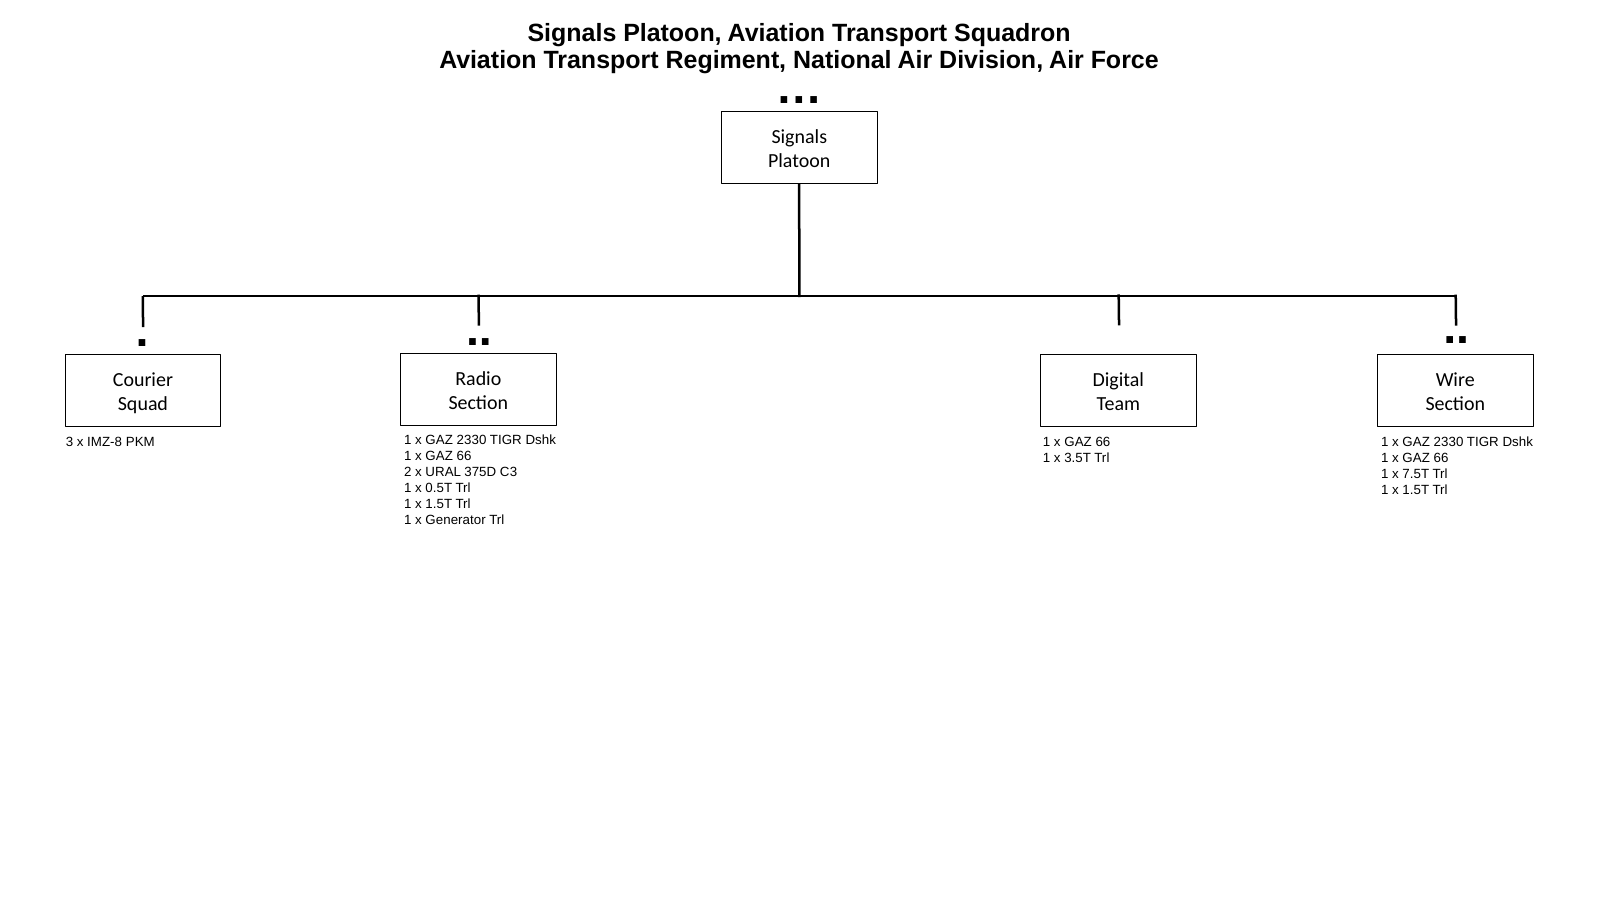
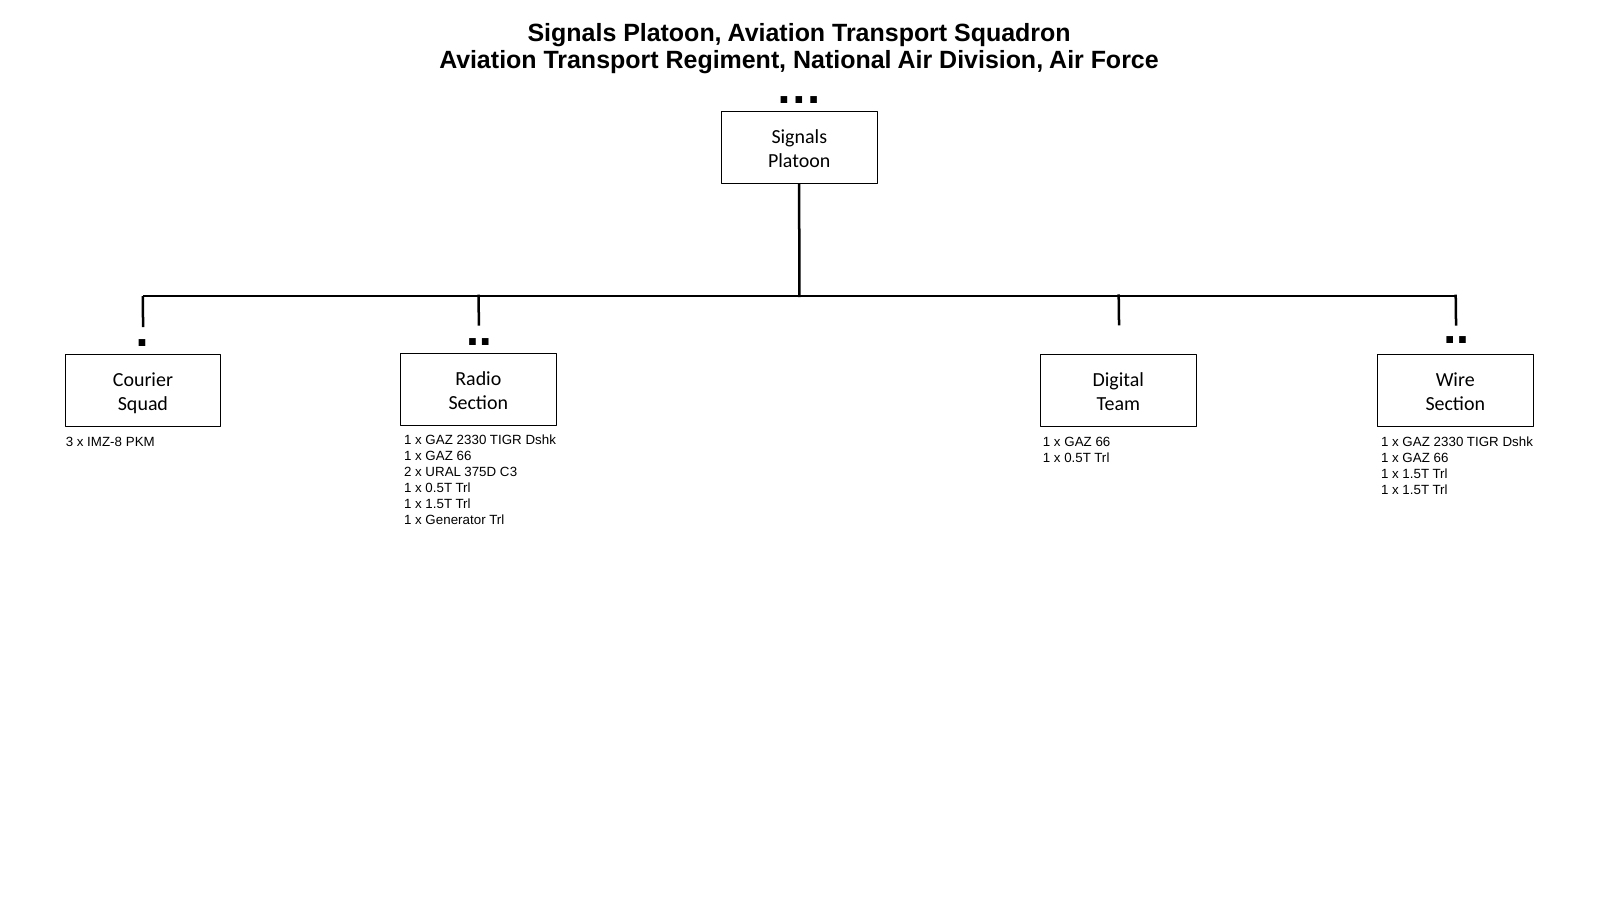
3.5T: 3.5T -> 0.5T (1078, 458)
7.5T: 7.5T -> 1.5T (1416, 474)
